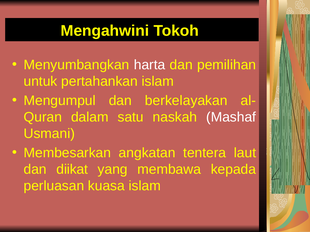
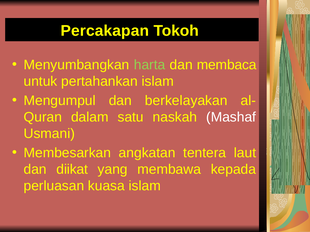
Mengahwini: Mengahwini -> Percakapan (105, 31)
harta colour: white -> light green (150, 65)
pemilihan: pemilihan -> membaca (227, 65)
